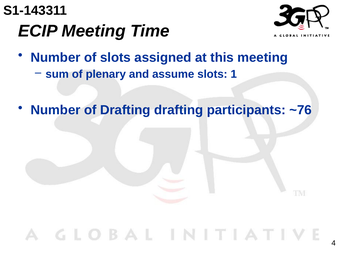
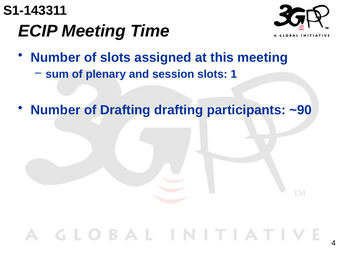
assume: assume -> session (173, 74)
~76: ~76 -> ~90 (300, 110)
